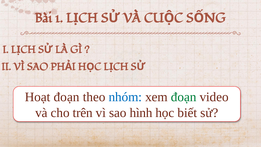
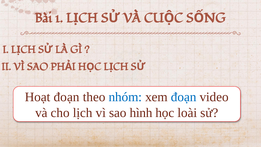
đoạn colour: green -> blue (184, 97)
trên: trên -> lịch (83, 113)
biết: biết -> loài (187, 113)
